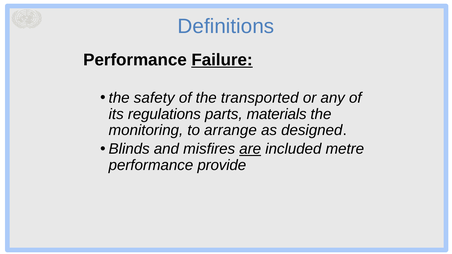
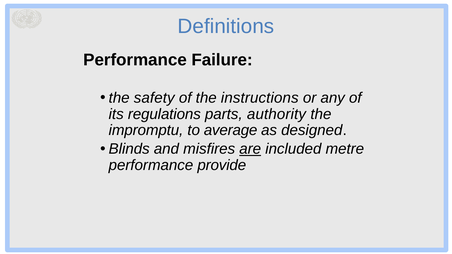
Failure underline: present -> none (222, 60)
transported: transported -> instructions (260, 98)
materials: materials -> authority (276, 114)
monitoring: monitoring -> impromptu (146, 130)
arrange: arrange -> average (231, 130)
